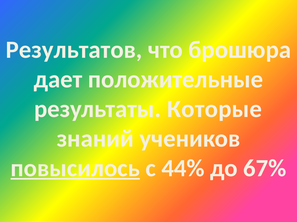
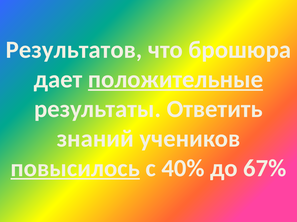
положительные underline: none -> present (176, 80)
Которые: Которые -> Ответить (215, 109)
44%: 44% -> 40% (183, 169)
